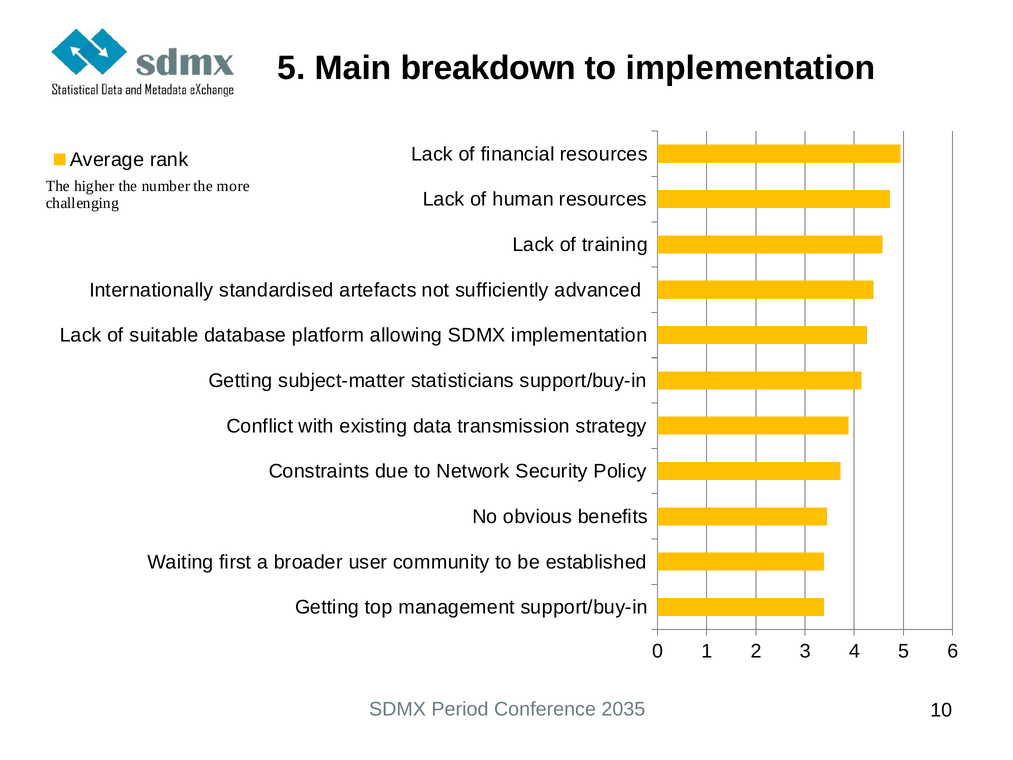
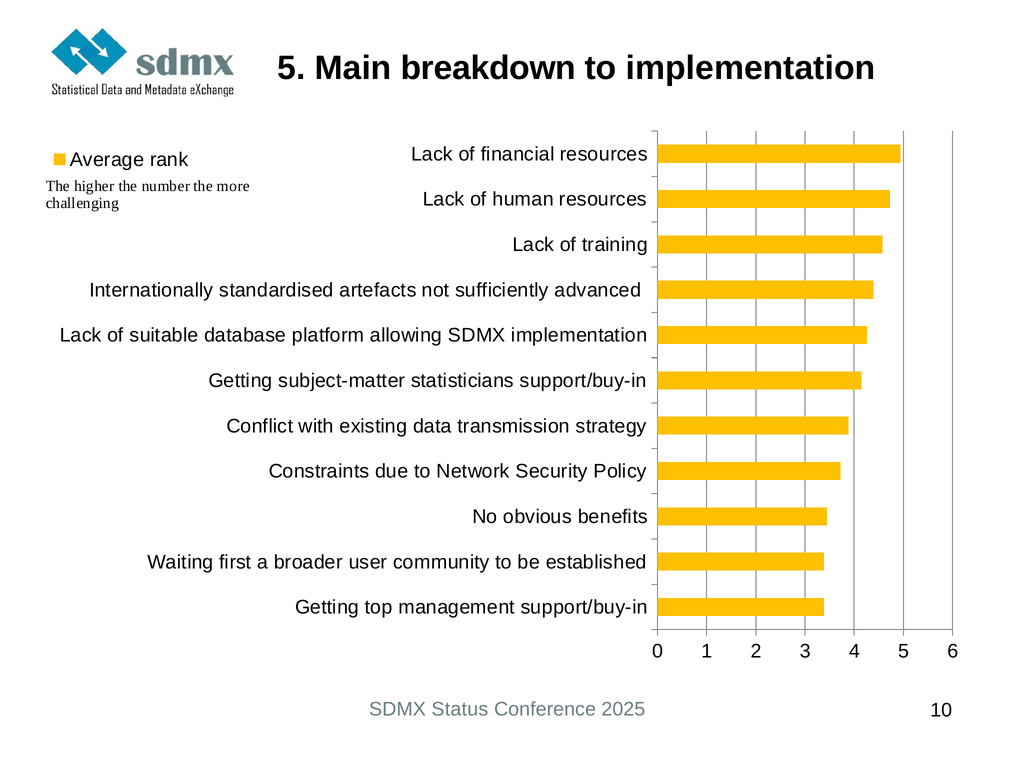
Period: Period -> Status (460, 709)
2035: 2035 -> 2025 (623, 709)
